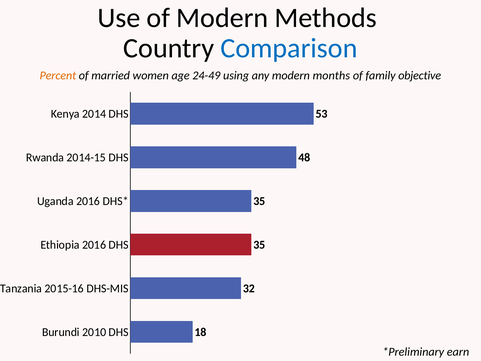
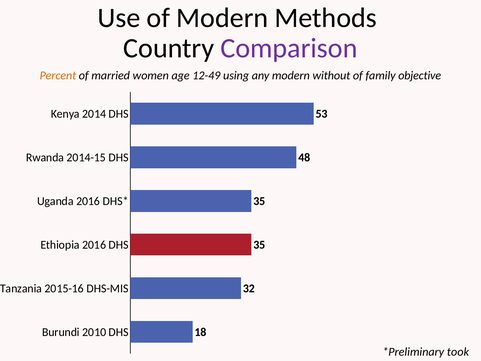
Comparison colour: blue -> purple (289, 48)
24-49: 24-49 -> 12-49 (206, 75)
months: months -> without (331, 75)
earn: earn -> took (458, 352)
